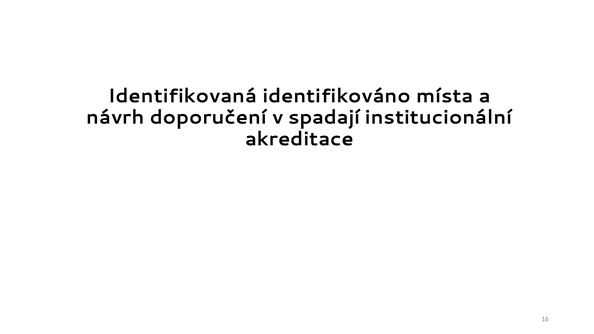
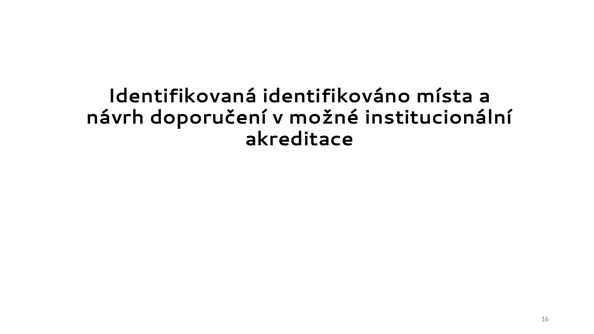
spadají: spadají -> možné (324, 117)
